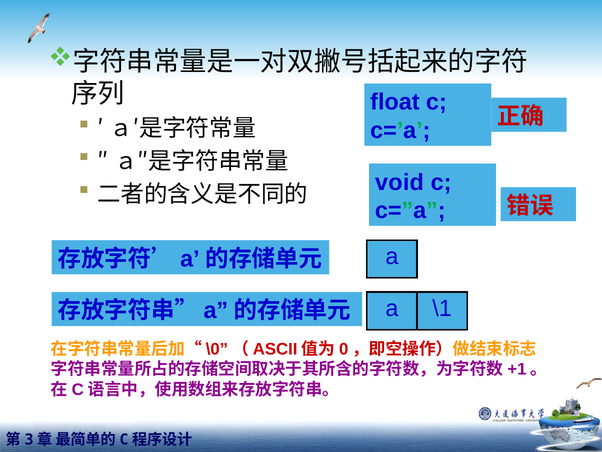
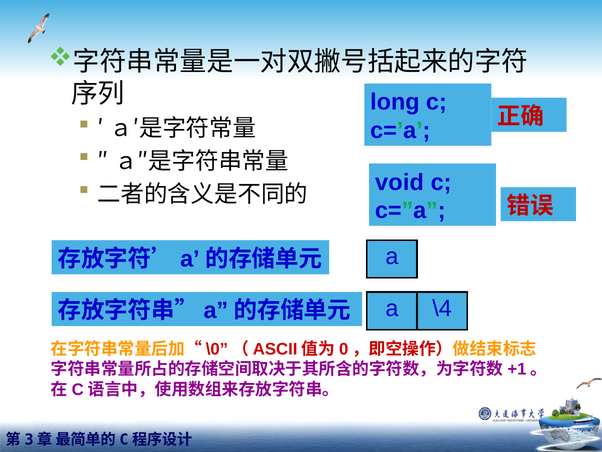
float: float -> long (395, 102)
\1: \1 -> \4 (442, 308)
